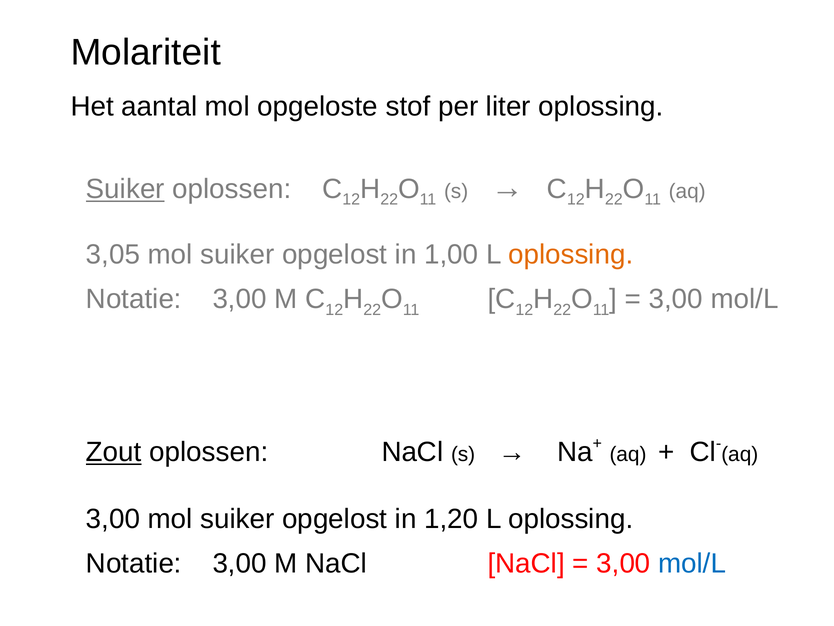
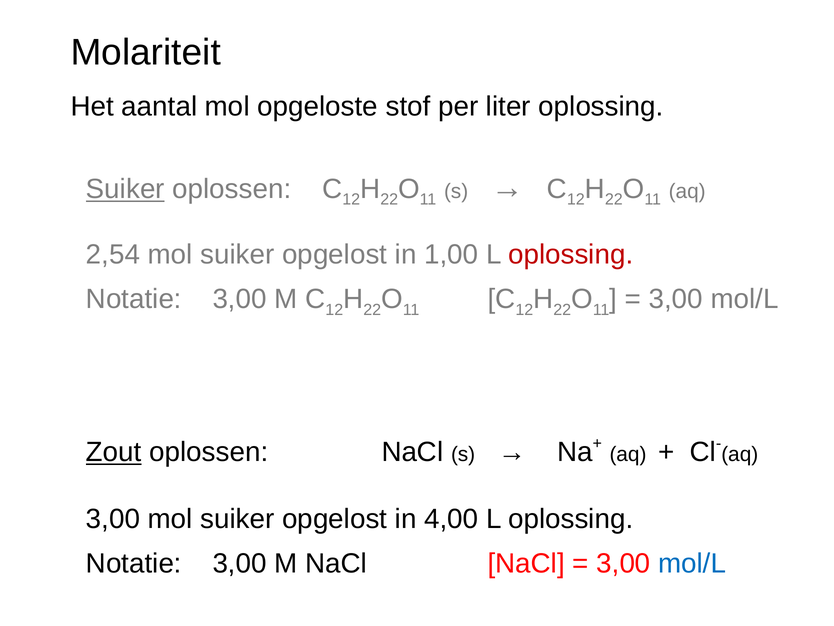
3,05: 3,05 -> 2,54 (113, 254)
oplossing colour: orange -> red (571, 254)
1,20: 1,20 -> 4,00 (451, 519)
